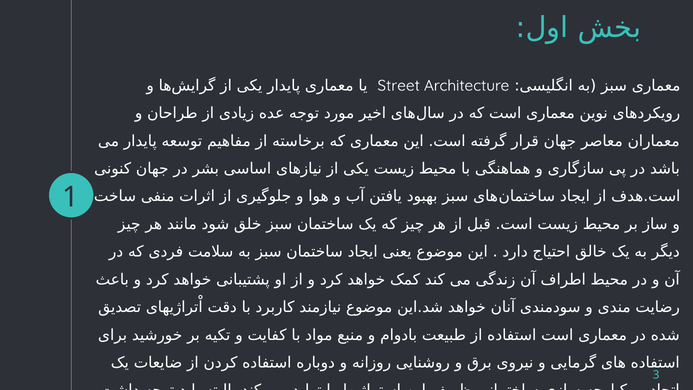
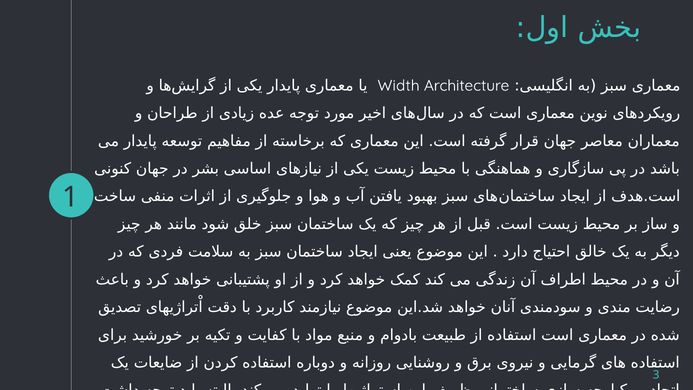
Street: Street -> Width (399, 86)
